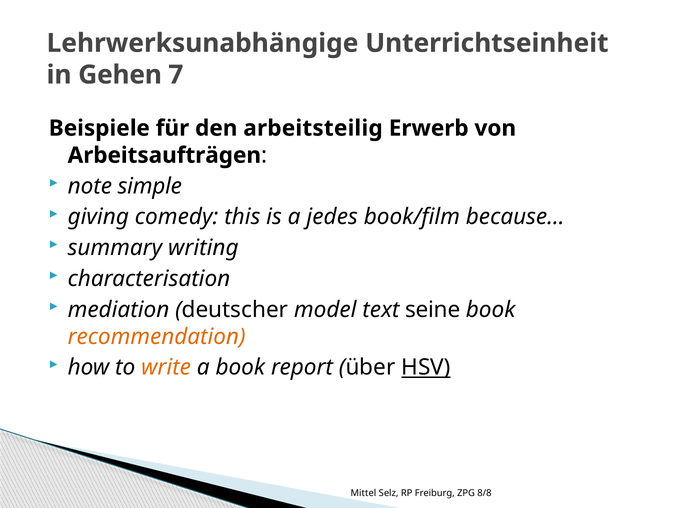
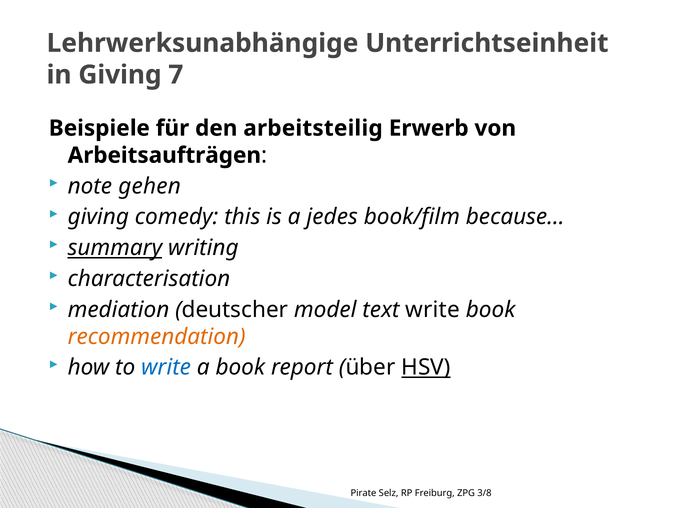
in Gehen: Gehen -> Giving (120, 75)
simple: simple -> gehen (150, 186)
summary underline: none -> present (115, 248)
text seine: seine -> write (433, 309)
write colour: orange -> blue (166, 367)
Mittel: Mittel -> Pirate (363, 493)
8/8: 8/8 -> 3/8 (484, 493)
